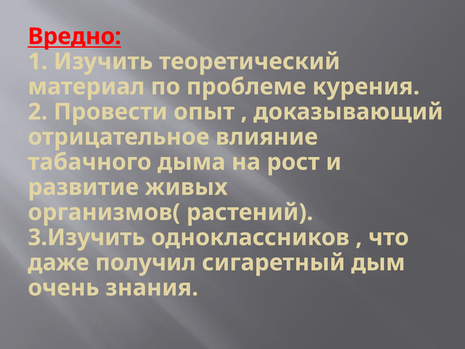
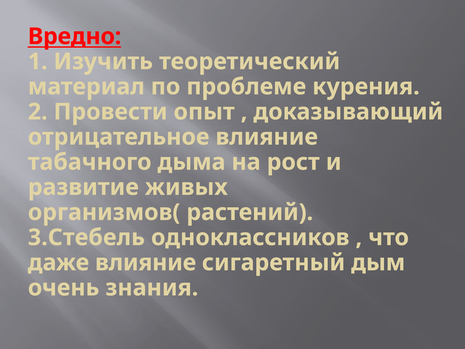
3.Изучить: 3.Изучить -> 3.Стебель (86, 237)
даже получил: получил -> влияние (146, 262)
